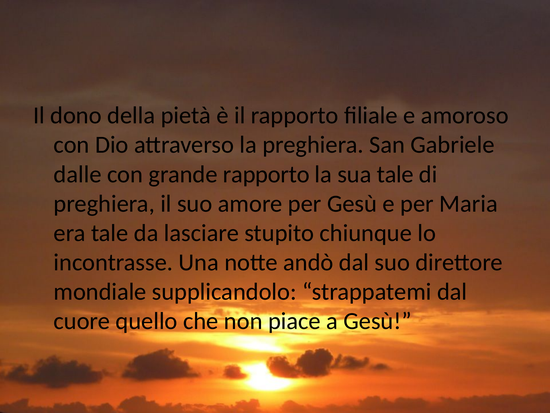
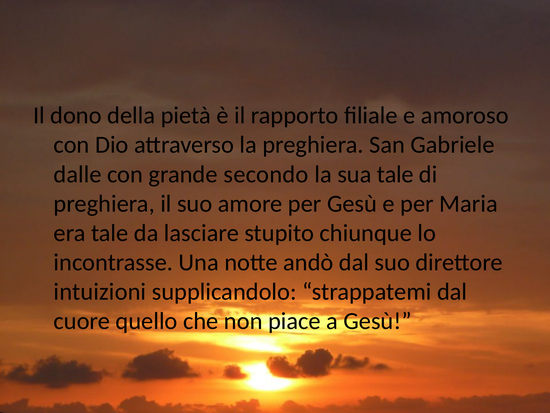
grande rapporto: rapporto -> secondo (266, 174)
mondiale: mondiale -> intuizioni (100, 291)
